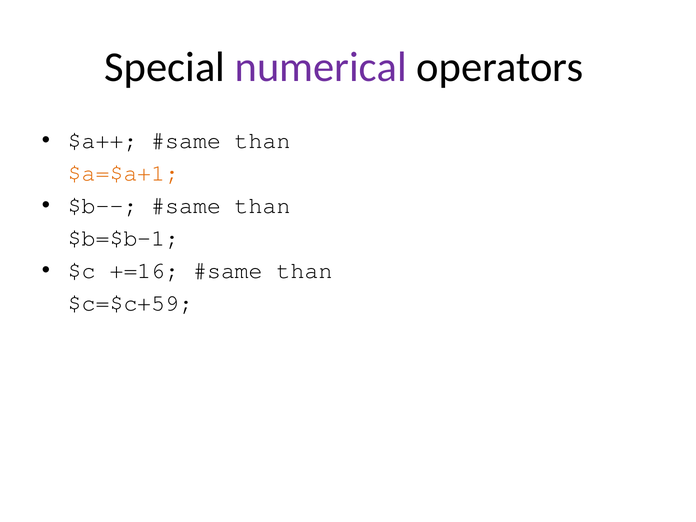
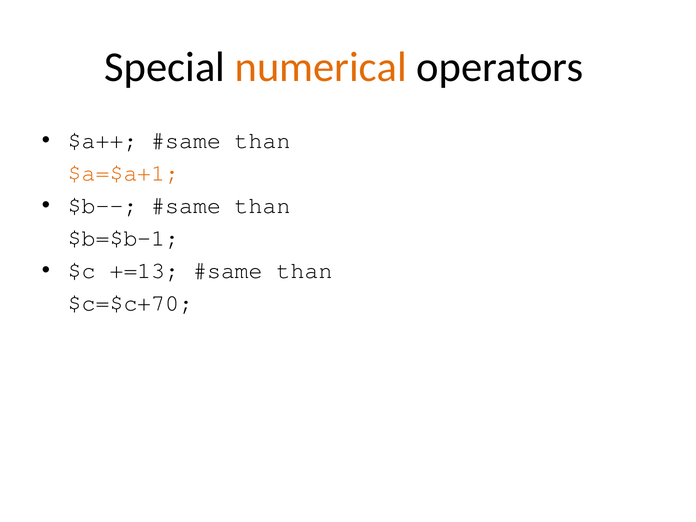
numerical colour: purple -> orange (321, 67)
+=16: +=16 -> +=13 (144, 271)
$c=$c+59: $c=$c+59 -> $c=$c+70 (131, 303)
